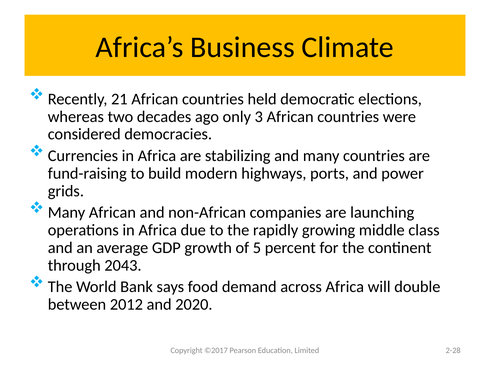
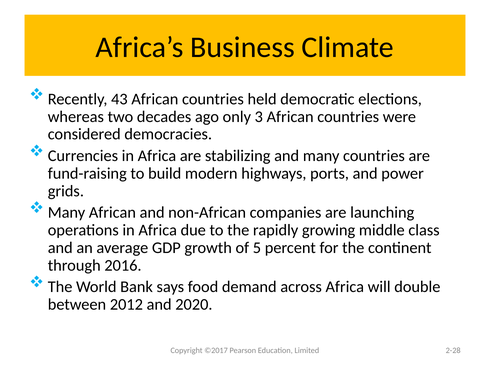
21: 21 -> 43 (119, 99)
2043: 2043 -> 2016 (123, 266)
